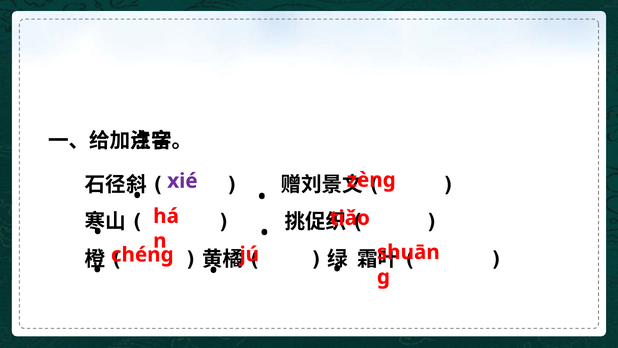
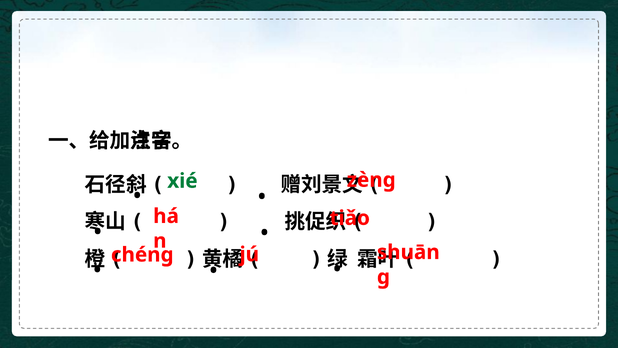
xié colour: purple -> green (182, 181)
